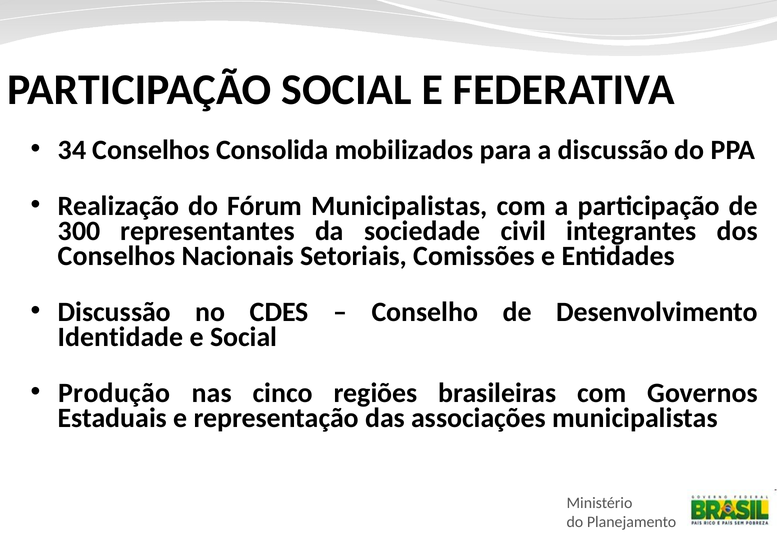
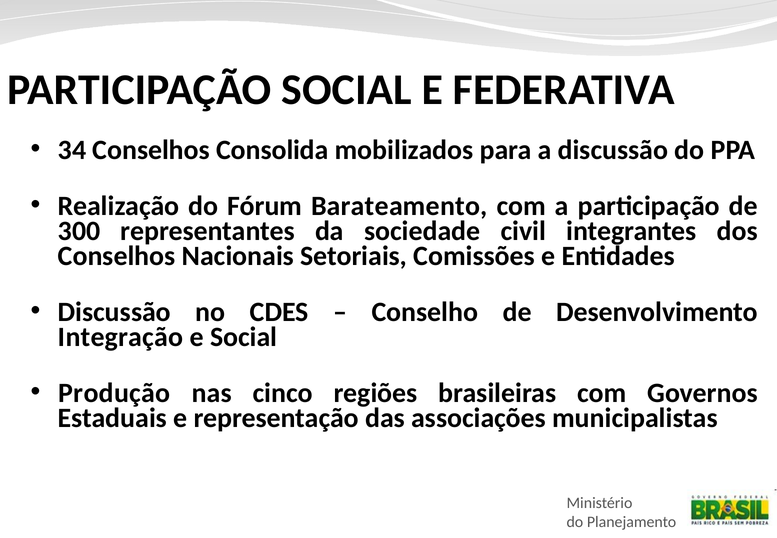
Fórum Municipalistas: Municipalistas -> Barateamento (399, 206)
Identidade: Identidade -> Integração (121, 337)
